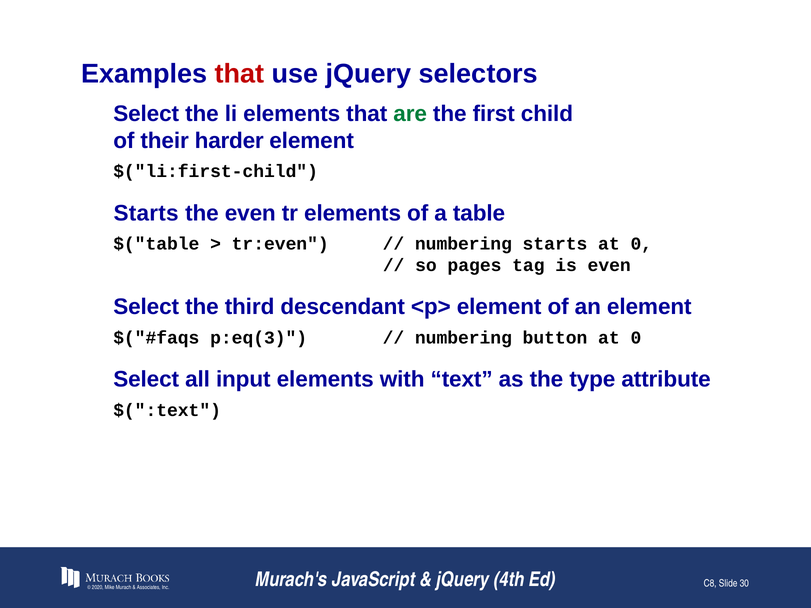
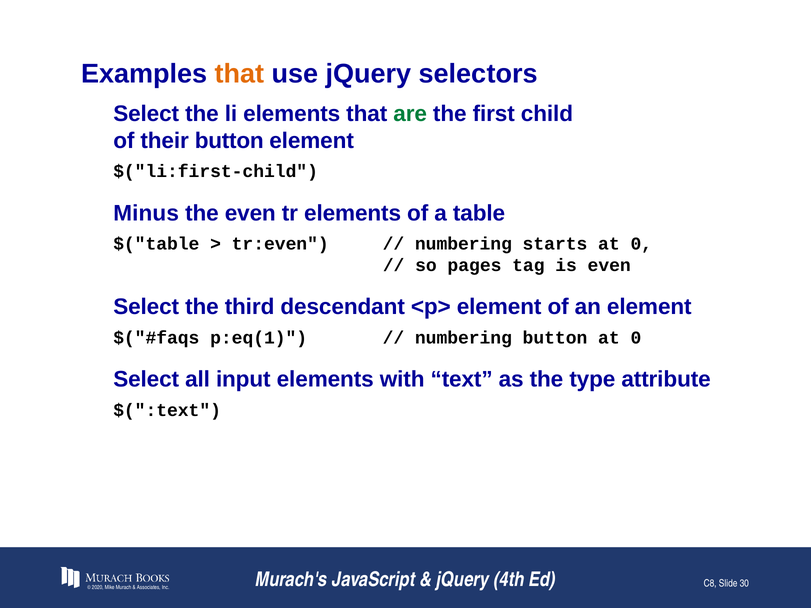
that colour: red -> orange (240, 74)
their harder: harder -> button (229, 141)
Starts: Starts -> Minus (146, 213)
p:eq(3: p:eq(3 -> p:eq(1 (259, 338)
